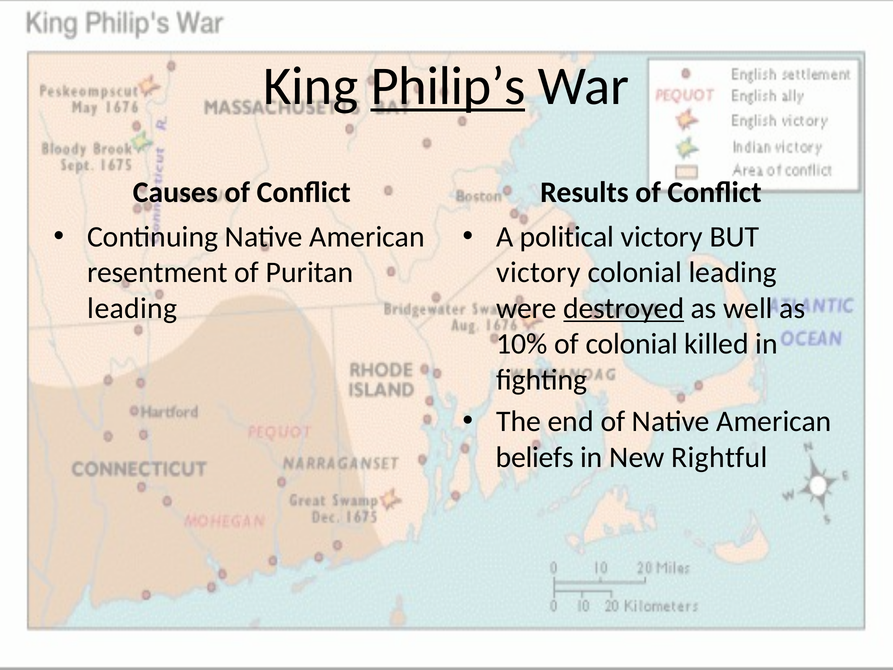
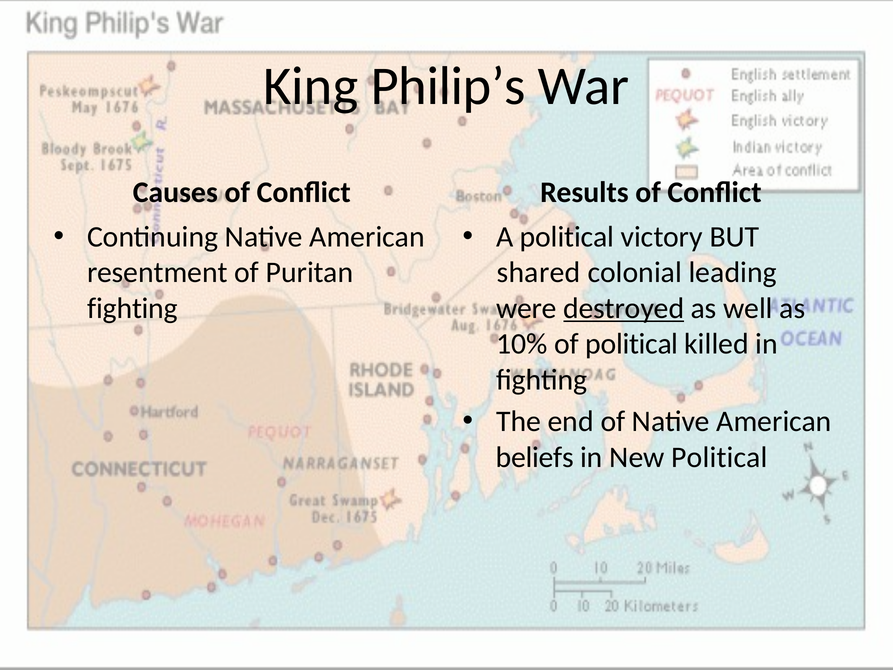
Philip’s underline: present -> none (448, 86)
victory: victory -> shared (538, 273)
leading: leading -> fighting (133, 308)
of colonial: colonial -> political (632, 344)
New Rightful: Rightful -> Political (719, 457)
